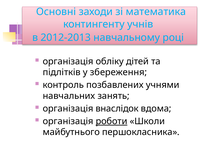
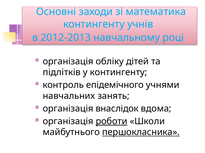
у збереження: збереження -> контингенту (119, 73)
позбавлених: позбавлених -> епідемічного (115, 85)
першокласника underline: none -> present (141, 133)
